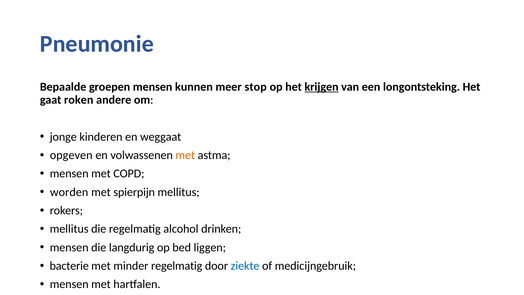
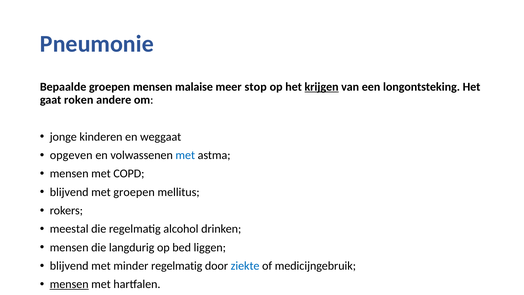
kunnen: kunnen -> malaise (194, 87)
met colour: orange -> blue (185, 155)
worden: worden -> blijvend (69, 192)
met spierpijn: spierpijn -> groepen (134, 192)
mellitus: mellitus -> meestal (69, 229)
bacterie: bacterie -> blijvend (69, 266)
mensen underline: none -> present (69, 284)
